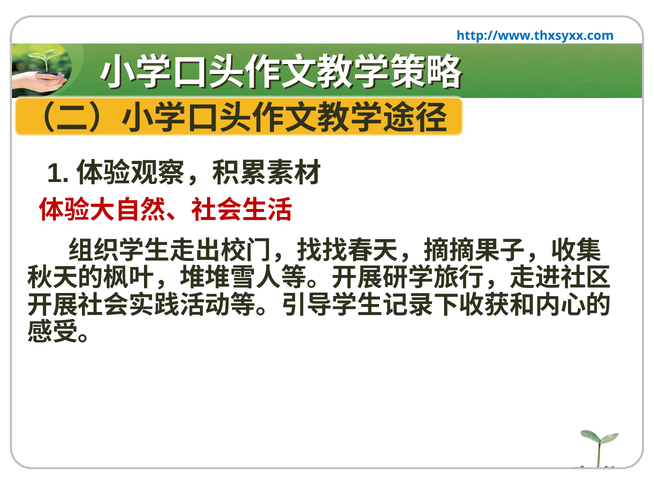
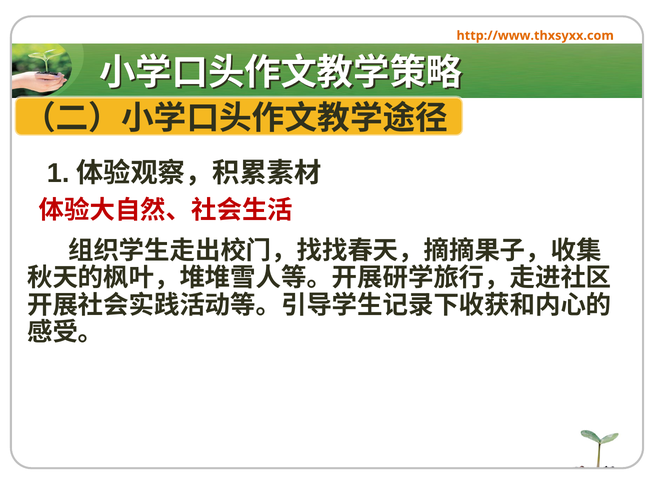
http://www.thxsyxx.com colour: blue -> orange (535, 36)
